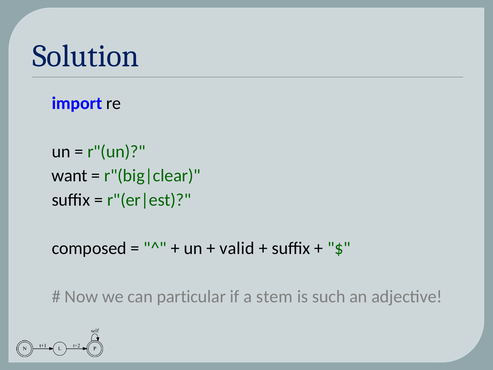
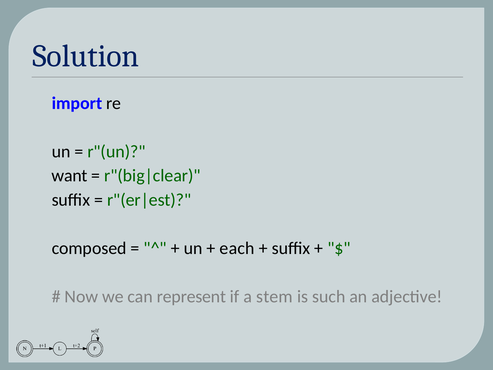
valid: valid -> each (237, 248)
particular: particular -> represent (191, 296)
